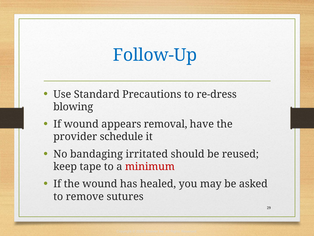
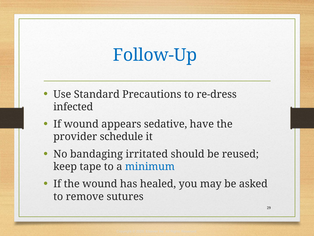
blowing: blowing -> infected (73, 107)
removal: removal -> sedative (166, 124)
minimum colour: red -> blue (150, 166)
